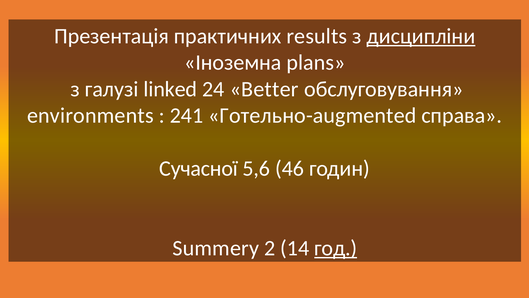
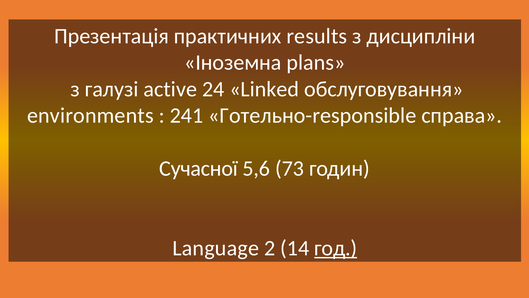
дисципліни underline: present -> none (421, 36)
linked: linked -> active (170, 89)
Better: Better -> Linked (264, 89)
Готельно-augmented: Готельно-augmented -> Готельно-responsible (312, 115)
46: 46 -> 73 (290, 168)
Summery: Summery -> Language (216, 248)
